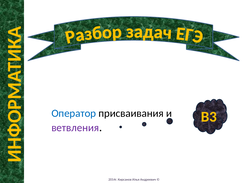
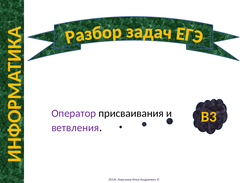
Оператор colour: blue -> purple (74, 113)
